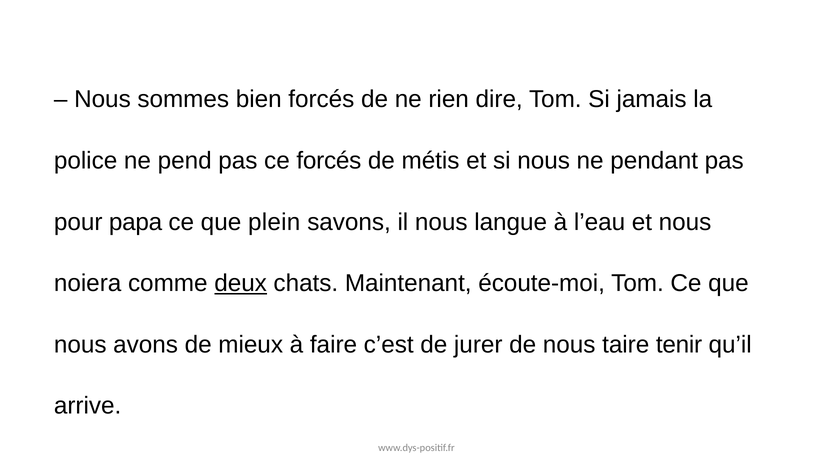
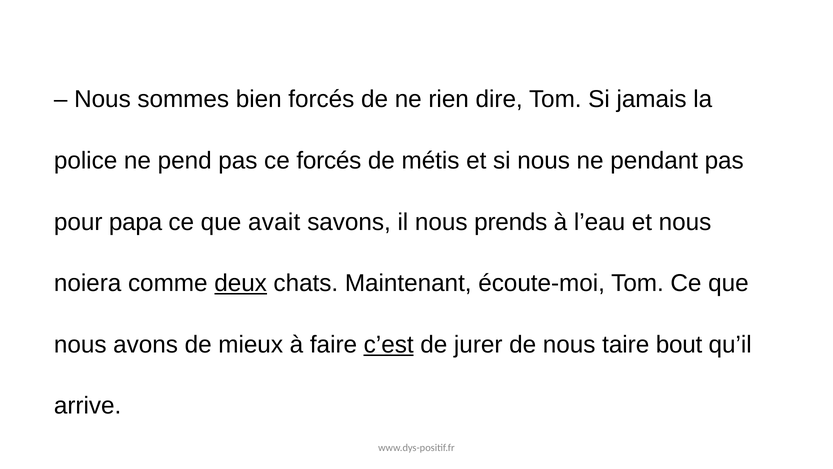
plein: plein -> avait (274, 222)
langue: langue -> prends (511, 222)
c’est underline: none -> present (389, 344)
tenir: tenir -> bout (679, 344)
